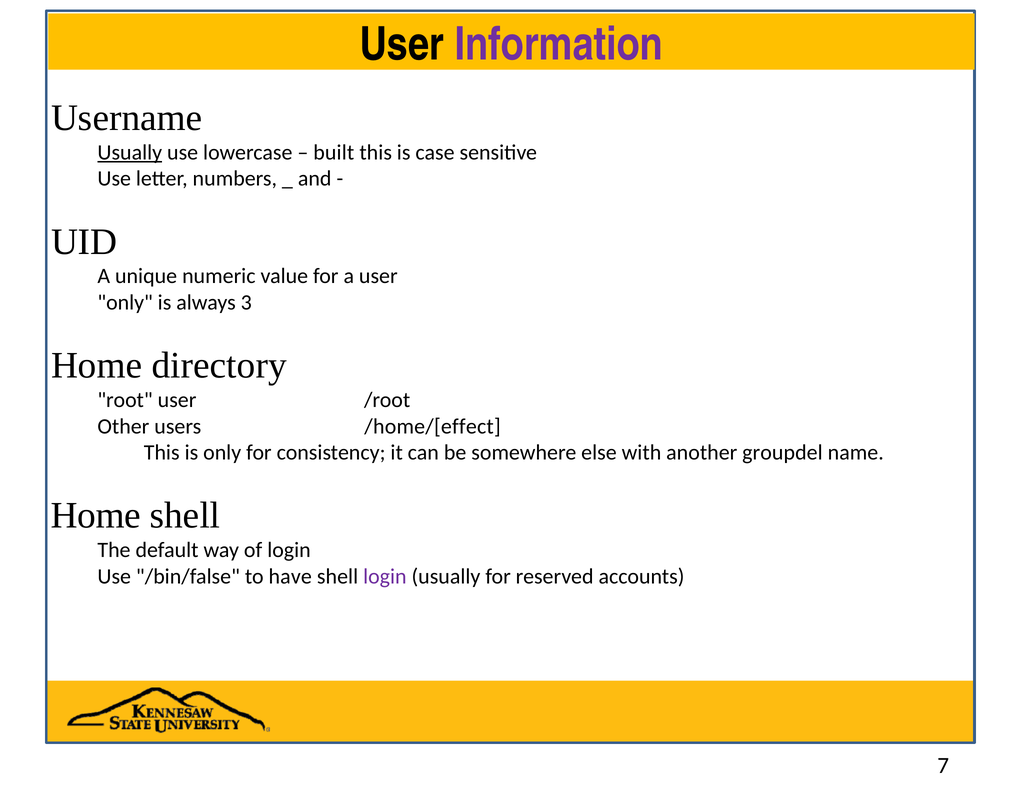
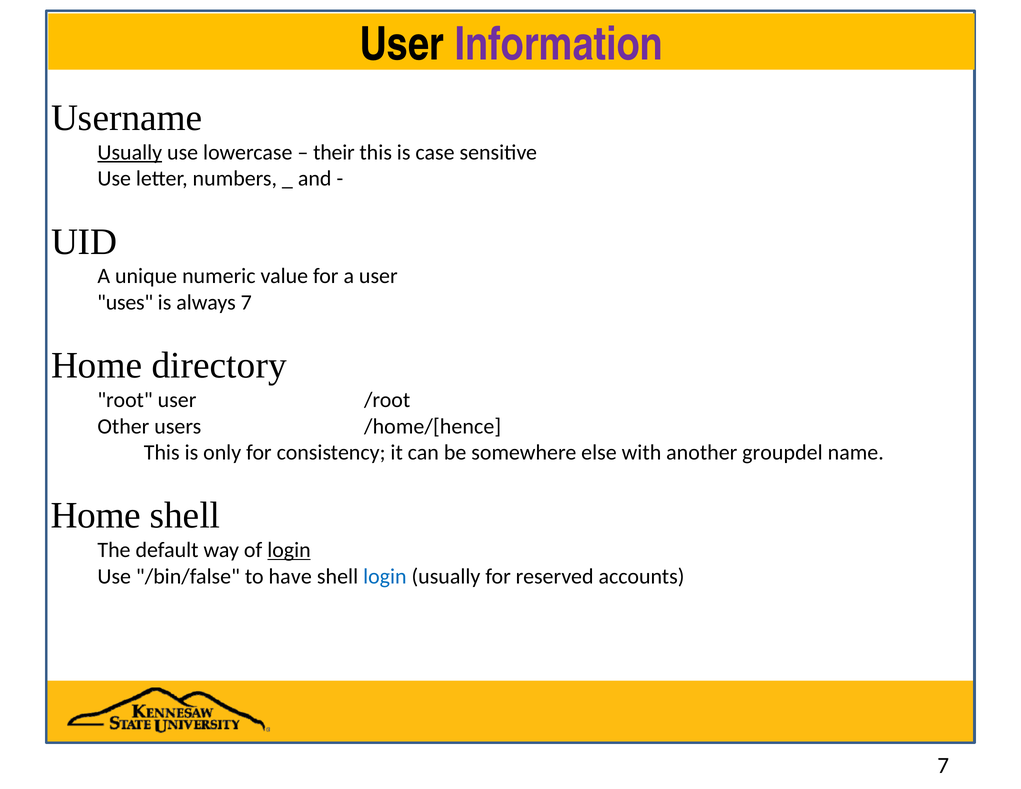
built: built -> their (334, 152)
only: only -> uses (125, 303)
always 3: 3 -> 7 (246, 303)
/home/[effect: /home/[effect -> /home/[hence (433, 426)
login underline: none -> present (289, 550)
login colour: purple -> blue (385, 576)
